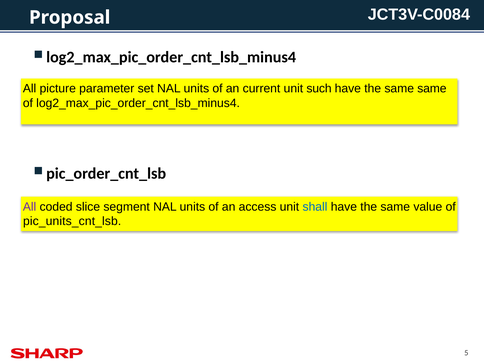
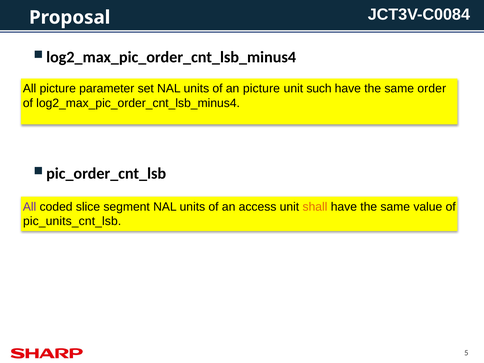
an current: current -> picture (261, 89)
same same: same -> order (432, 89)
shall colour: blue -> orange (315, 207)
